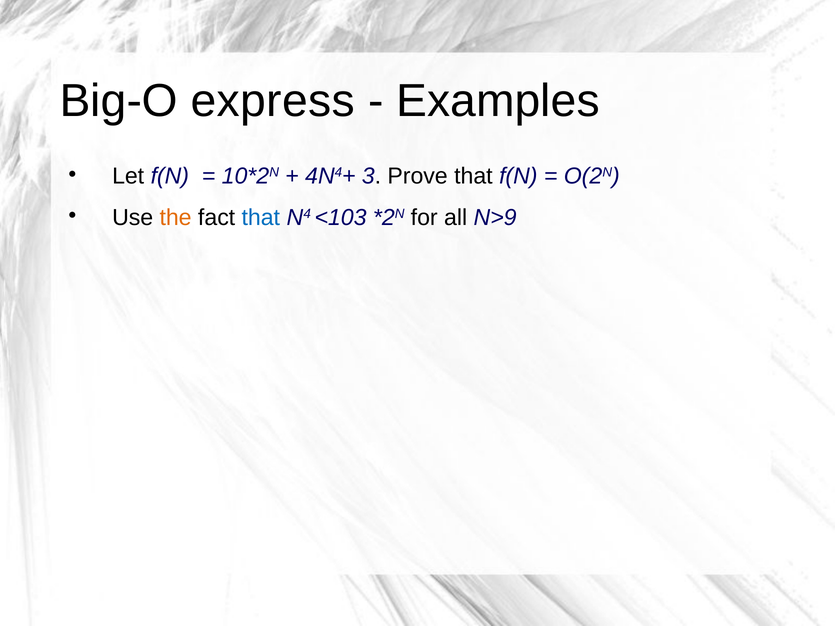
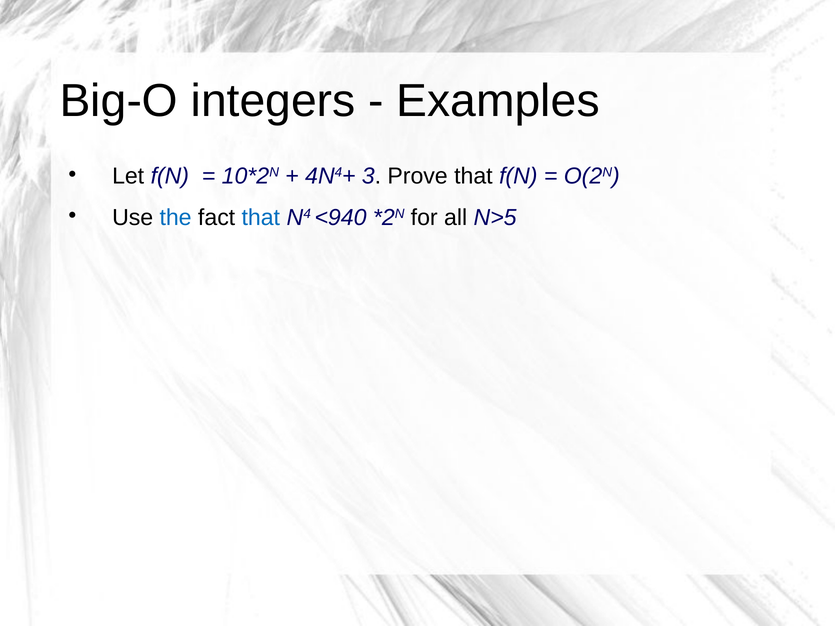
express: express -> integers (273, 101)
the colour: orange -> blue (176, 217)
<103: <103 -> <940 (341, 217)
N>9: N>9 -> N>5 (495, 217)
